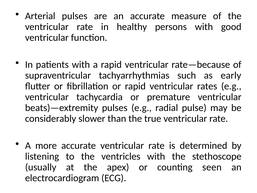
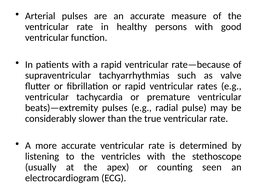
early: early -> valve (231, 75)
